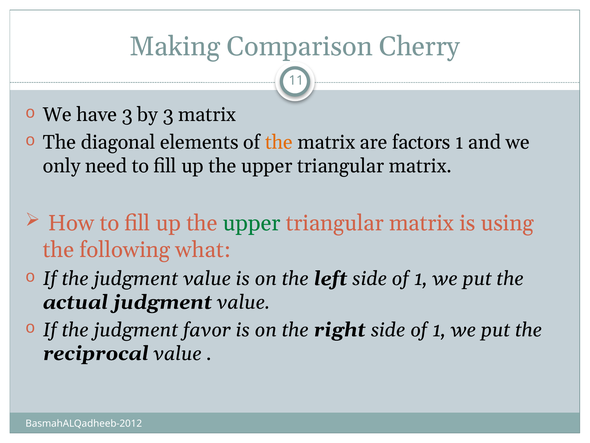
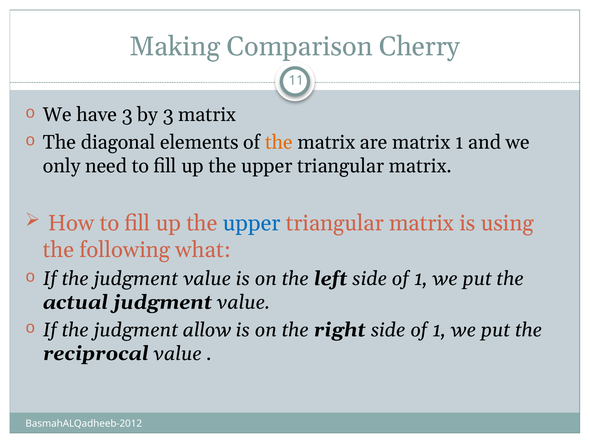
are factors: factors -> matrix (421, 142)
upper colour: green -> blue (252, 223)
favor: favor -> allow (207, 330)
